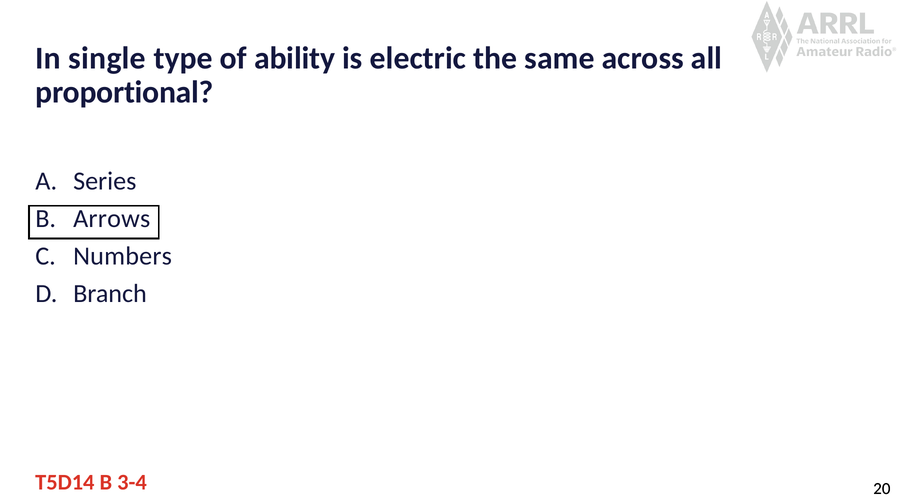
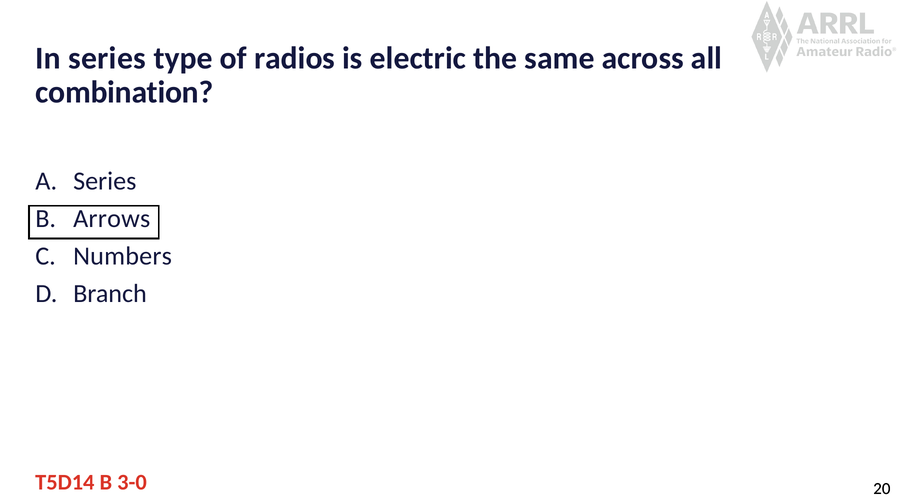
In single: single -> series (107, 58)
ability: ability -> radios (295, 58)
proportional: proportional -> combination (124, 93)
3-4: 3-4 -> 3-0 (132, 483)
